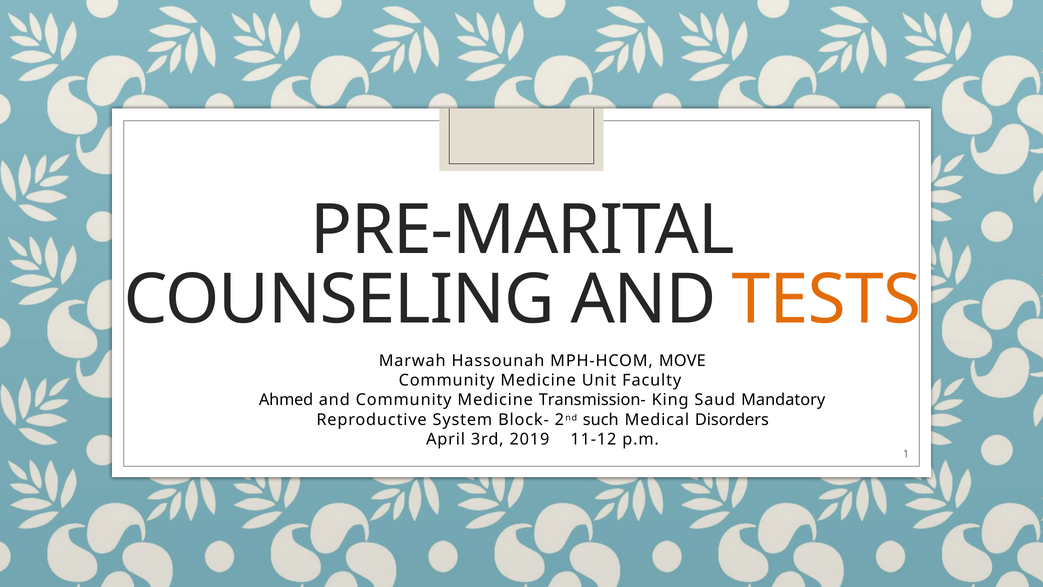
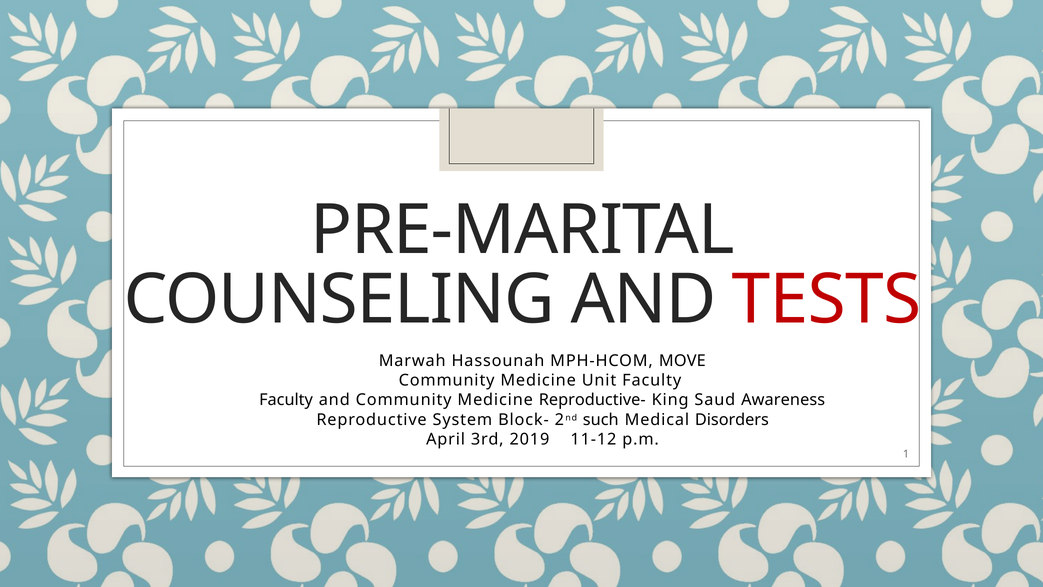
TESTS colour: orange -> red (827, 299)
Ahmed: Ahmed -> Faculty (286, 400)
Transmission-: Transmission- -> Reproductive- (592, 400)
Mandatory: Mandatory -> Awareness (783, 400)
